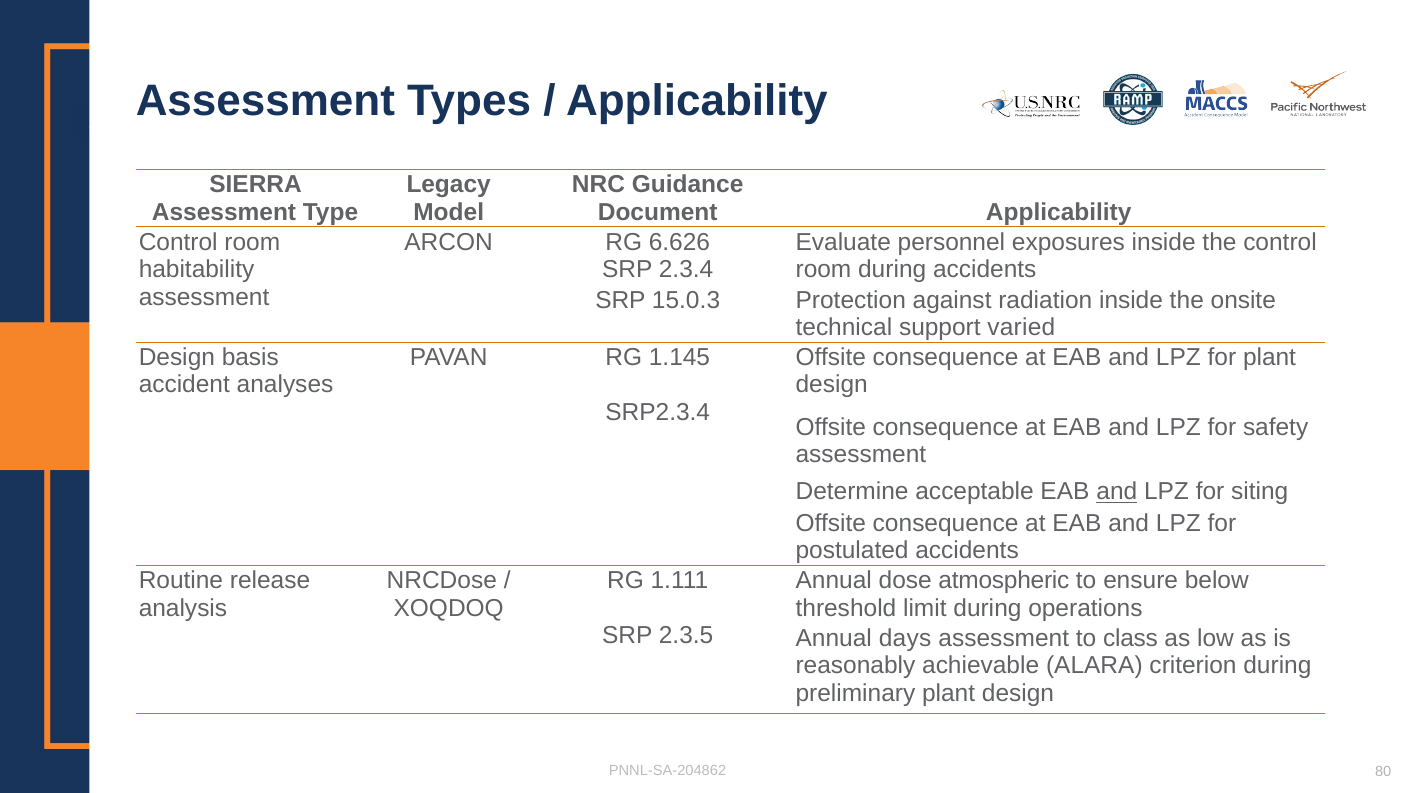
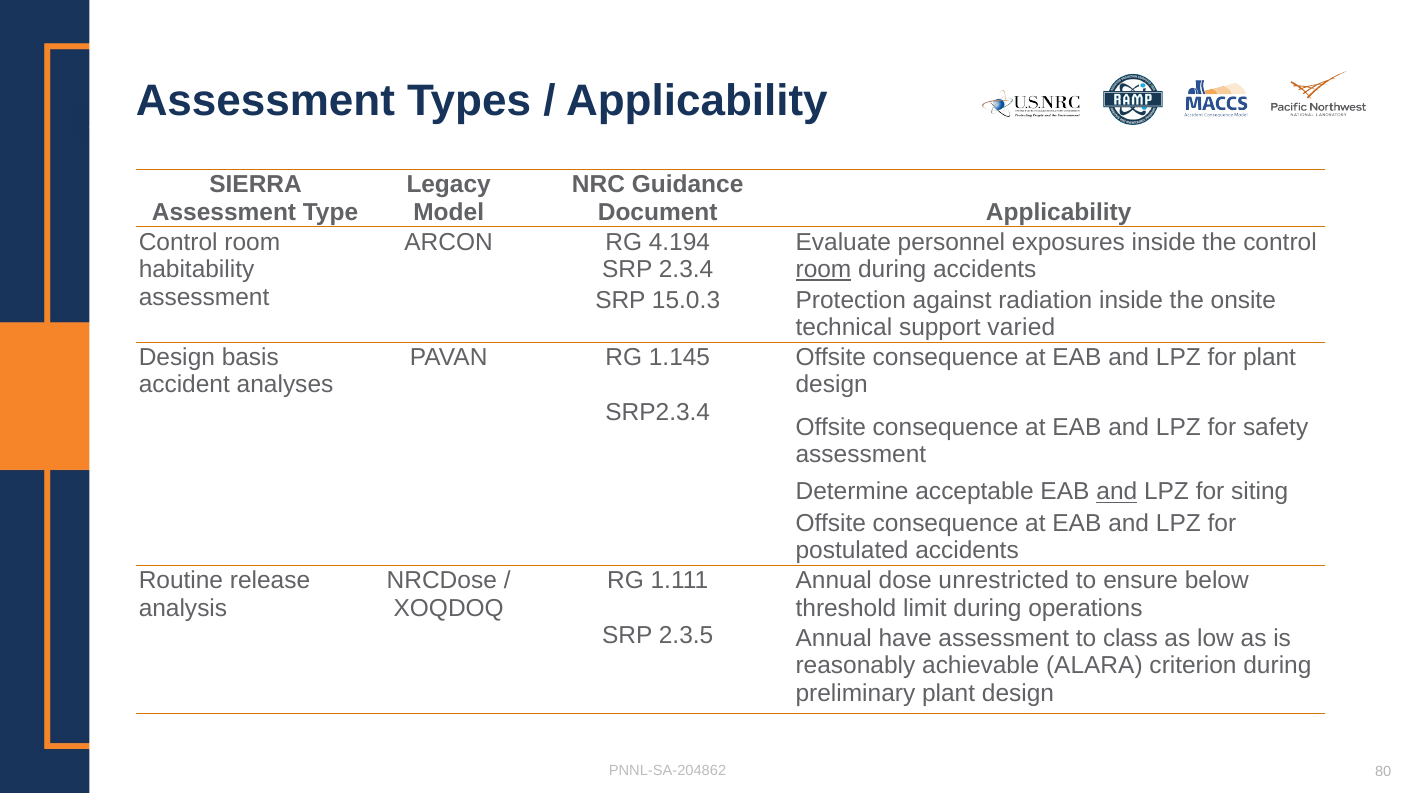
6.626: 6.626 -> 4.194 (679, 242)
room underline: none -> present (824, 270)
atmospheric: atmospheric -> unrestricted (1004, 580)
days: days -> have (905, 638)
